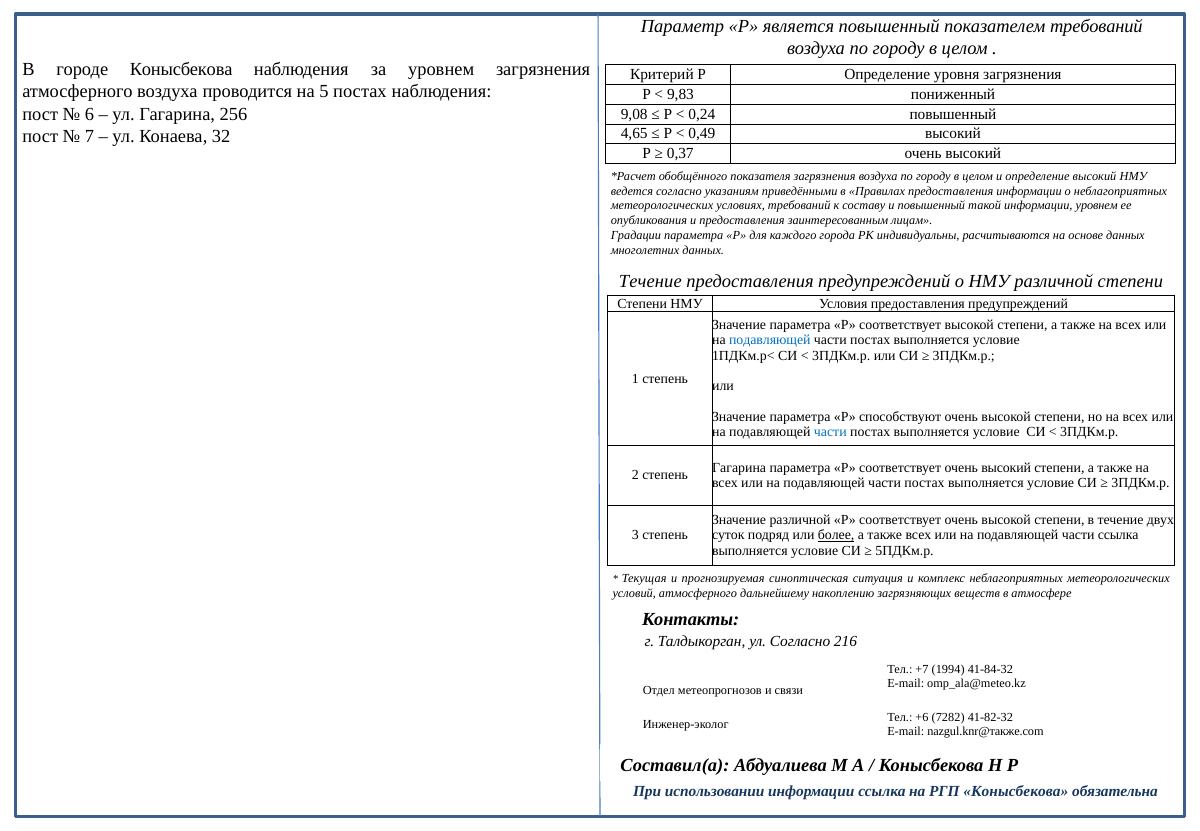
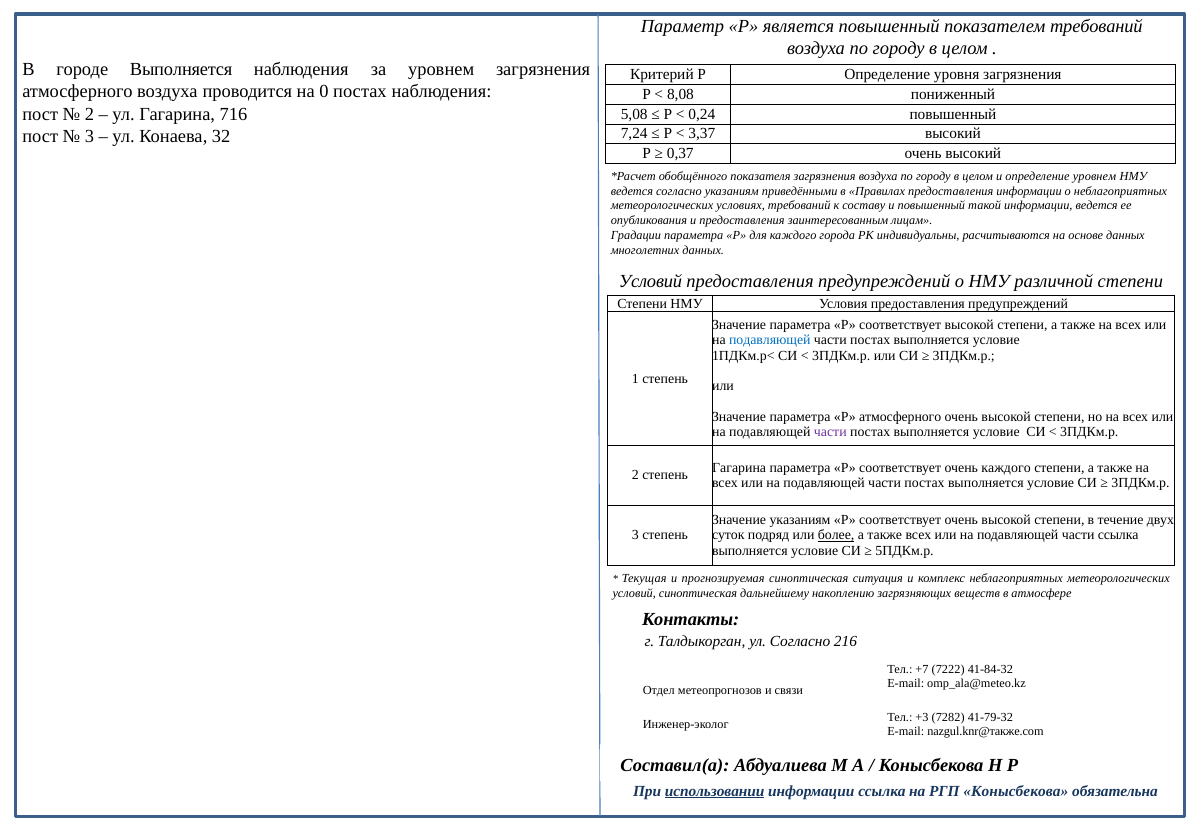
городе Конысбекова: Конысбекова -> Выполняется (181, 70)
5: 5 -> 0 (324, 92)
9,83: 9,83 -> 8,08 (680, 94)
6: 6 -> 2 (89, 114)
256: 256 -> 716 (234, 114)
9,08: 9,08 -> 5,08 (634, 114)
4,65: 4,65 -> 7,24 (634, 134)
0,49: 0,49 -> 3,37 (702, 134)
7: 7 -> 3 (89, 136)
определение высокий: высокий -> уровнем (1095, 176)
информации уровнем: уровнем -> ведется (1097, 206)
Течение: Течение -> Условий (651, 281)
Р способствуют: способствуют -> атмосферного (900, 417)
части colour: blue -> purple (830, 432)
соответствует очень высокий: высокий -> каждого (1006, 467)
Значение различной: различной -> указаниям (800, 520)
условий атмосферного: атмосферного -> синоптическая (698, 593)
1994: 1994 -> 7222 (948, 670)
+6: +6 -> +3 (922, 718)
41-82-32: 41-82-32 -> 41-79-32 (990, 718)
использовании underline: none -> present (715, 791)
